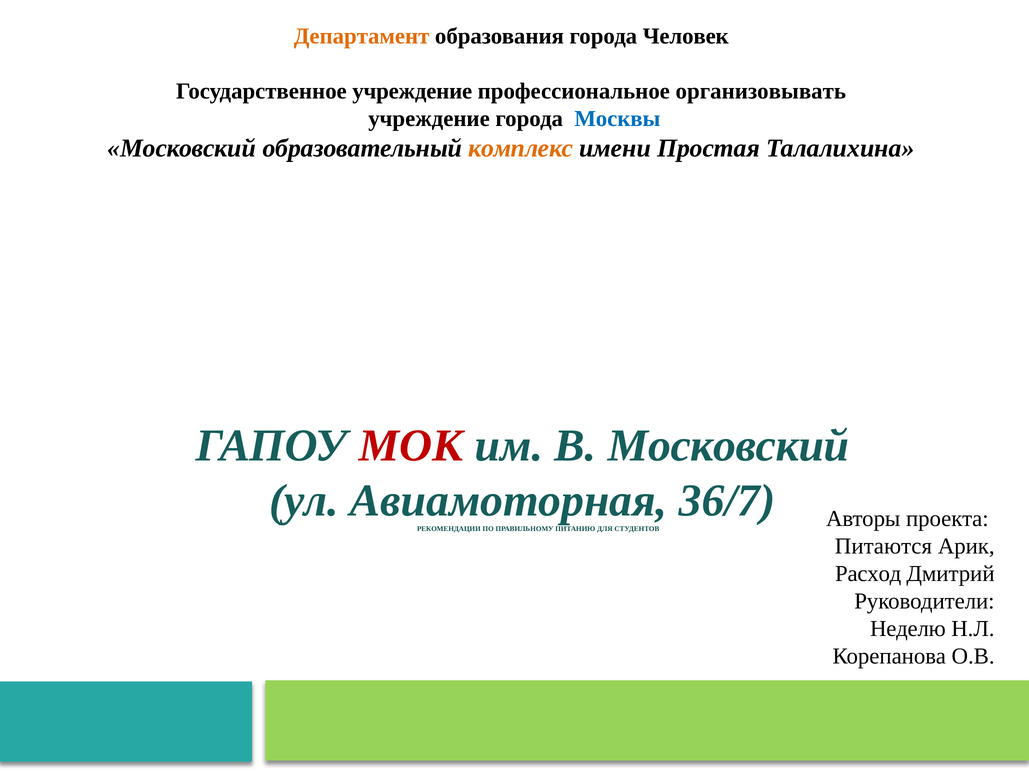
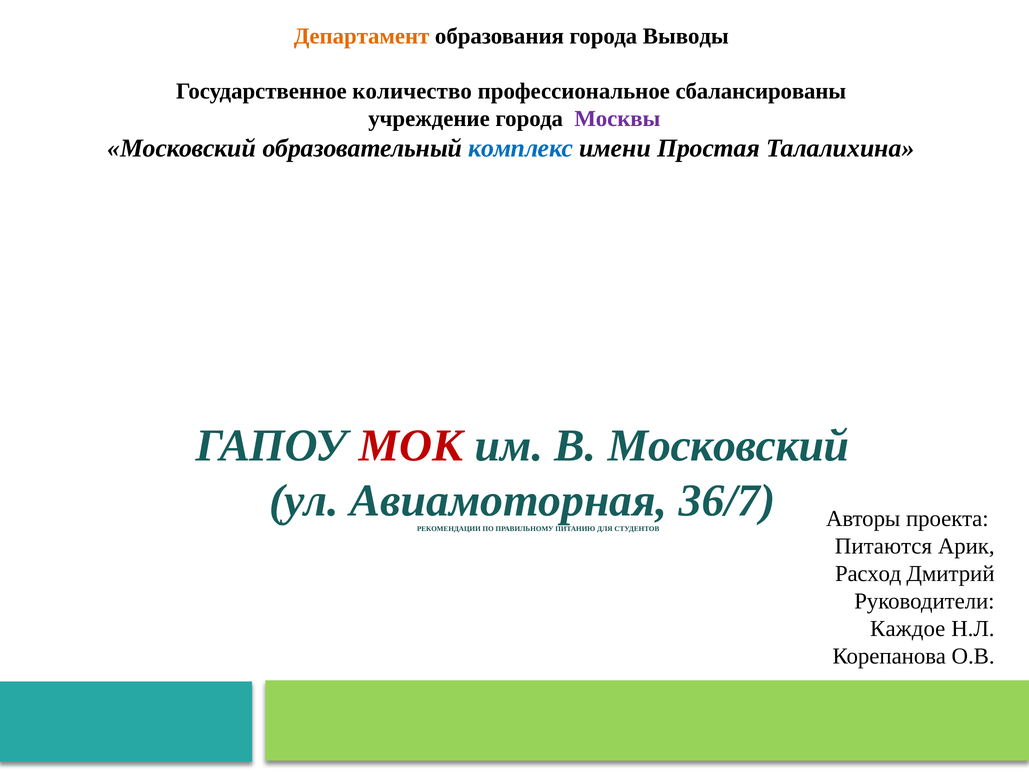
Человек: Человек -> Выводы (686, 36)
Государственное учреждение: учреждение -> количество (412, 91)
организовывать: организовывать -> сбалансированы (761, 91)
Москвы colour: blue -> purple (617, 119)
комплекс colour: orange -> blue (521, 148)
Неделю: Неделю -> Каждое (908, 628)
